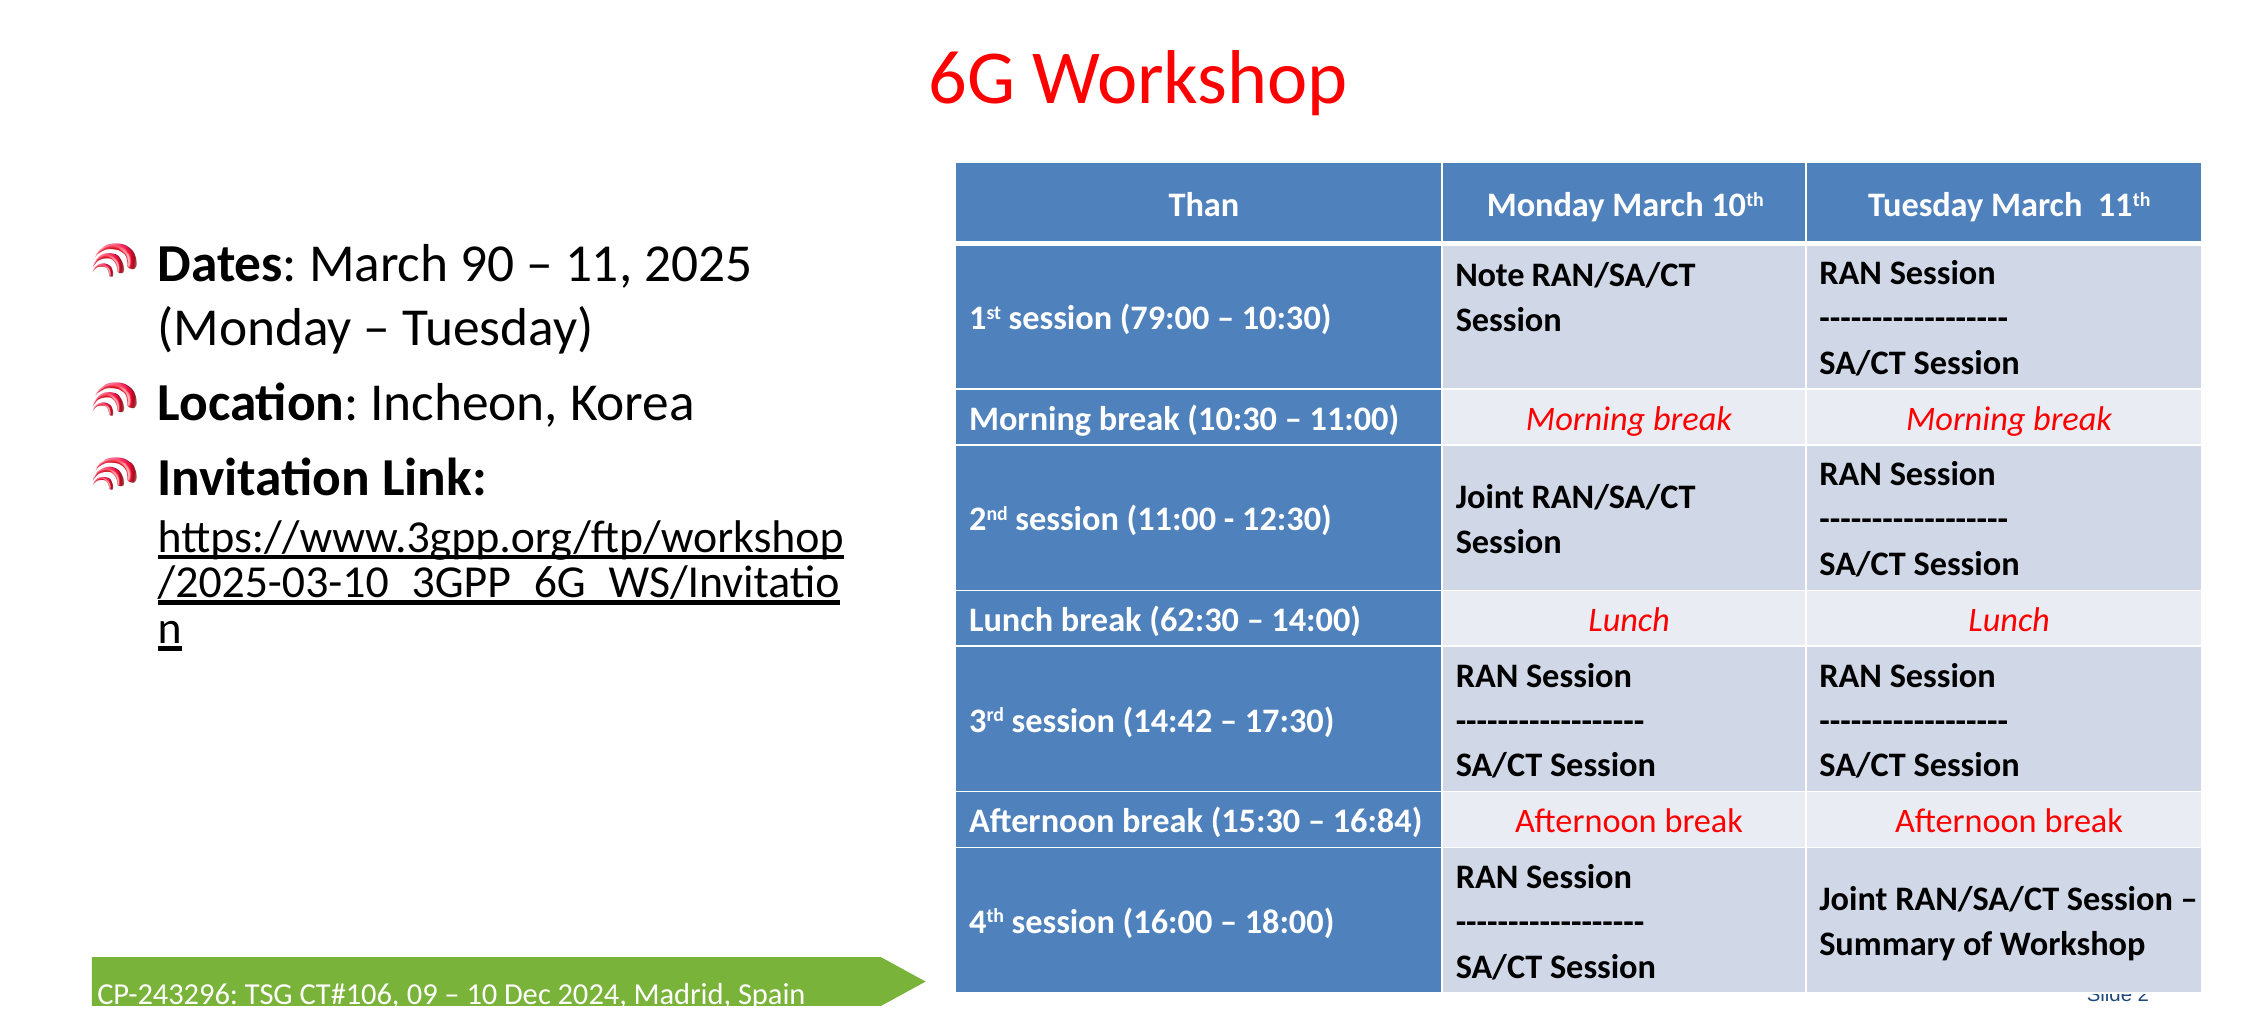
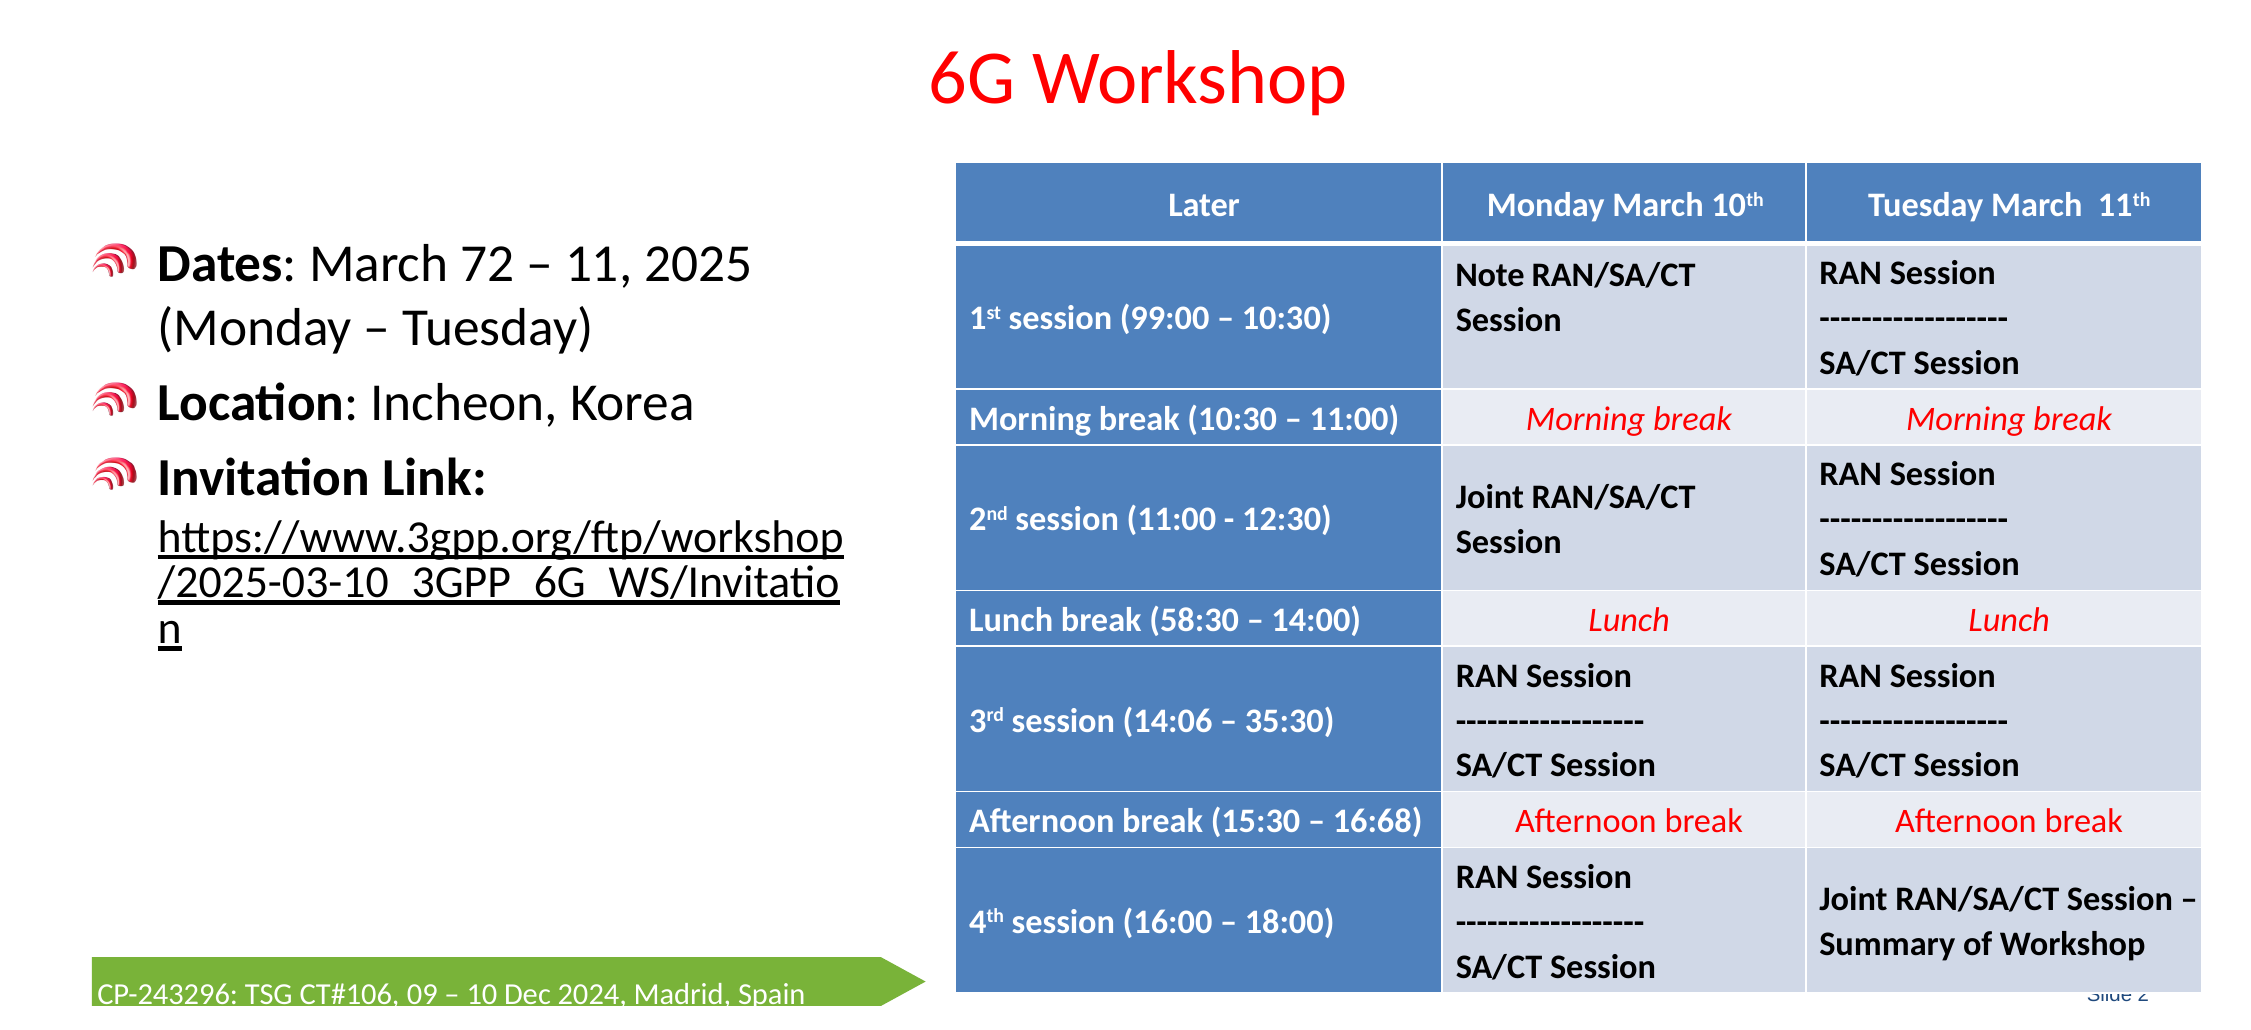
Than: Than -> Later (1204, 205)
90: 90 -> 72 (487, 264)
79:00: 79:00 -> 99:00 (1165, 318)
62:30: 62:30 -> 58:30 (1194, 620)
14:42: 14:42 -> 14:06 (1168, 720)
17:30: 17:30 -> 35:30 (1290, 720)
16:84: 16:84 -> 16:68 (1378, 821)
